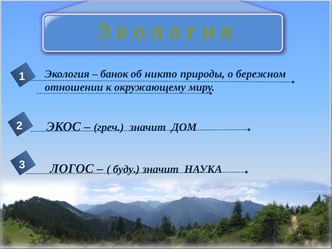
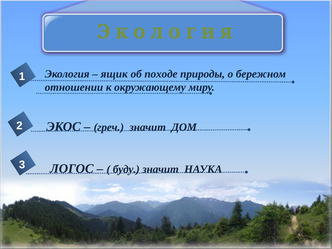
банок: банок -> ящик (114, 74)
никто: никто -> походе (161, 74)
